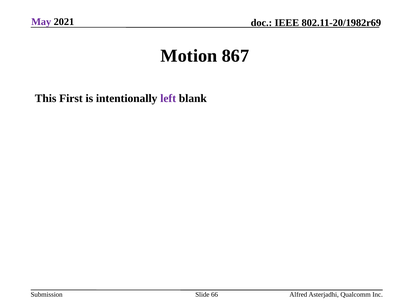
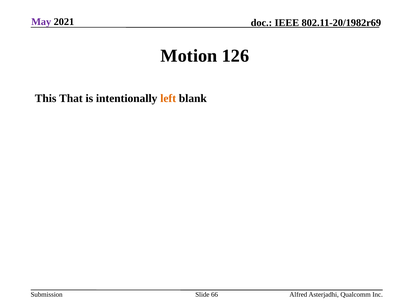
867: 867 -> 126 (236, 56)
First: First -> That (71, 99)
left colour: purple -> orange (168, 99)
